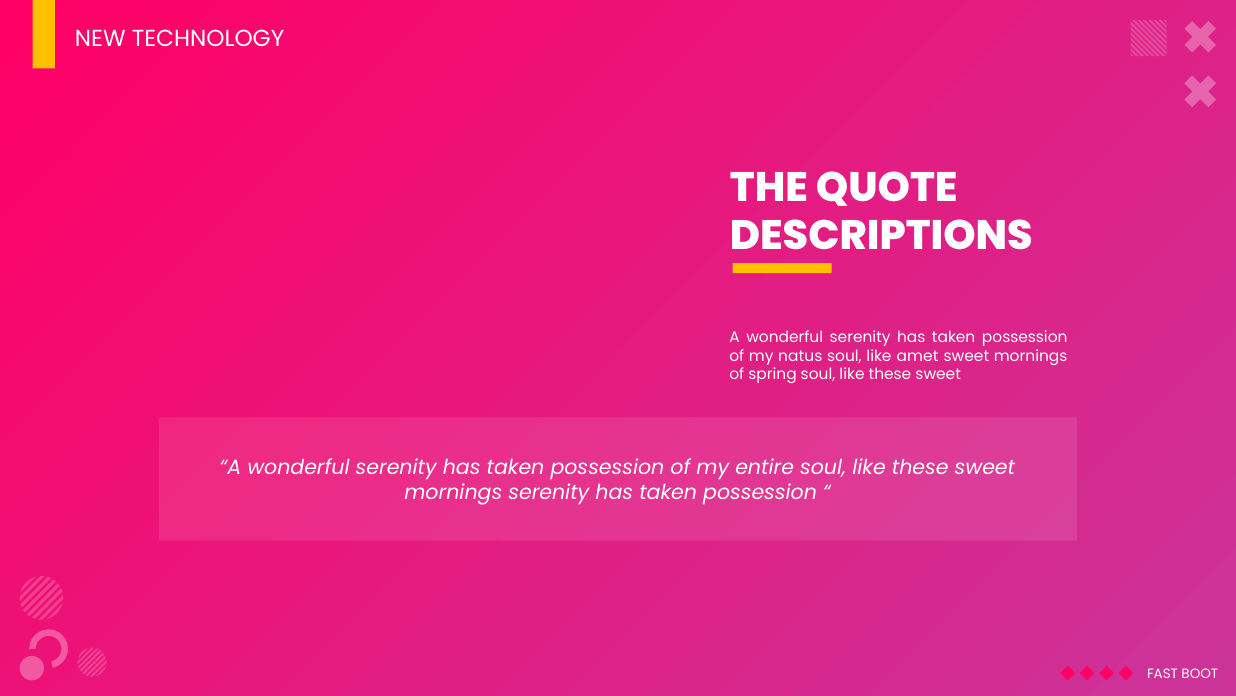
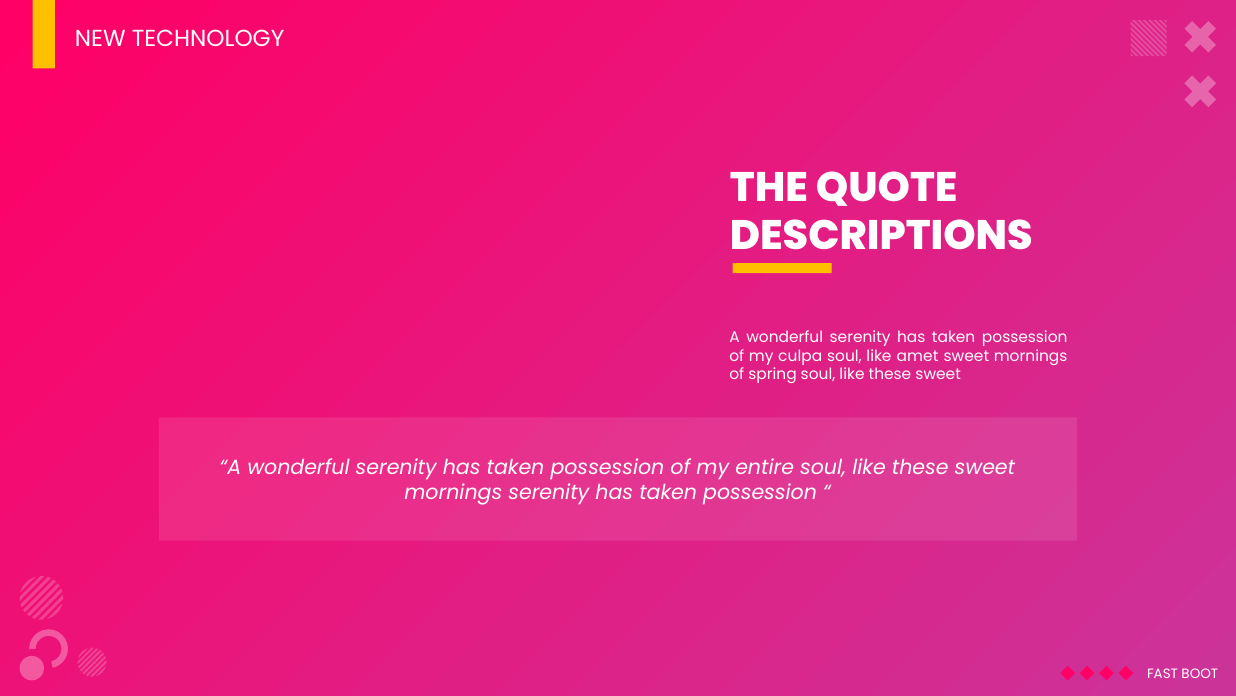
natus: natus -> culpa (800, 356)
